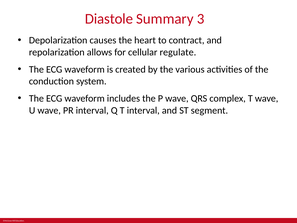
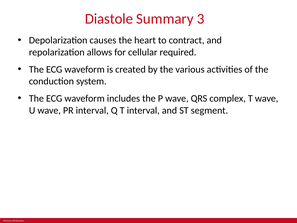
regulate: regulate -> required (178, 52)
